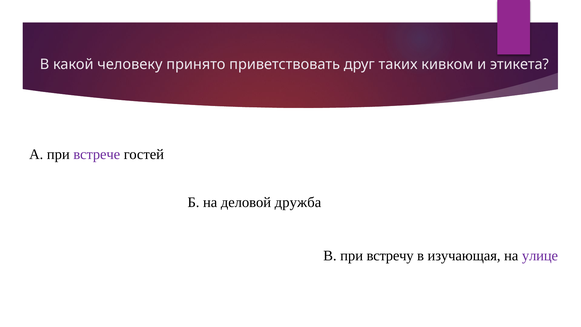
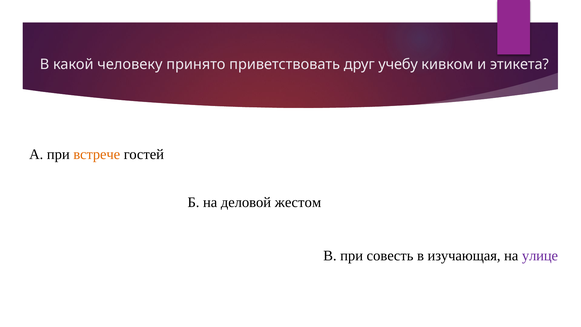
таких: таких -> учебу (398, 64)
встрече colour: purple -> orange (97, 154)
дружба: дружба -> жестом (298, 202)
встречу: встречу -> совесть (390, 256)
